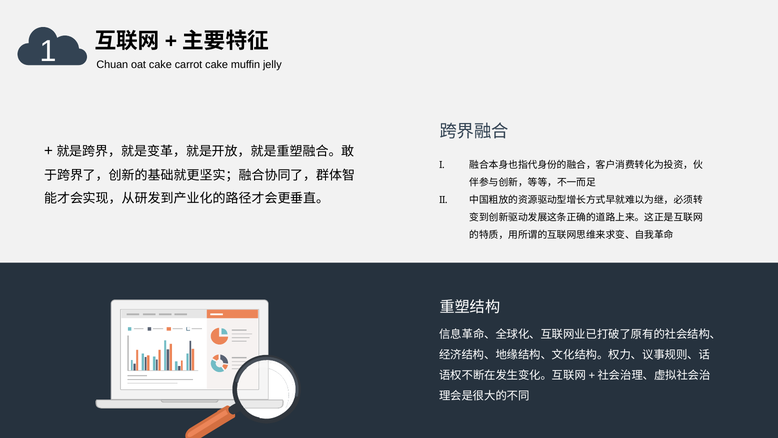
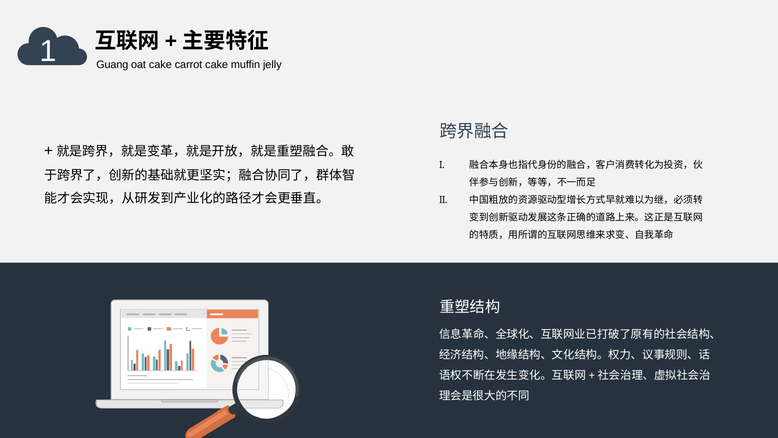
Chuan: Chuan -> Guang (112, 65)
